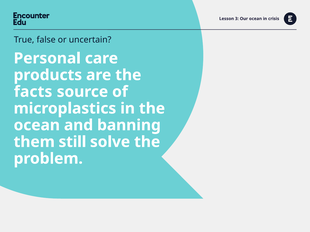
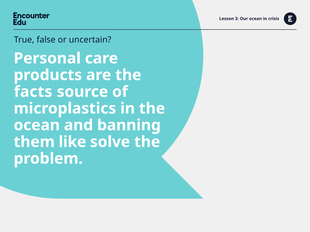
still: still -> like (72, 142)
